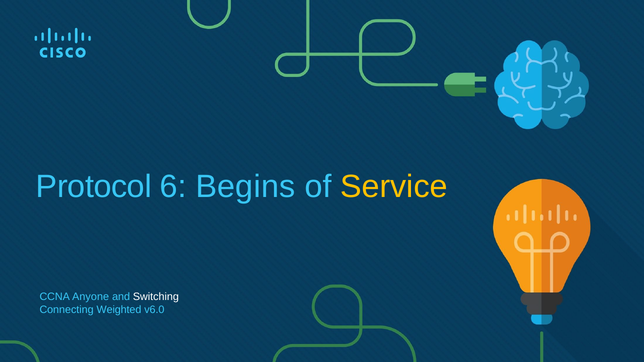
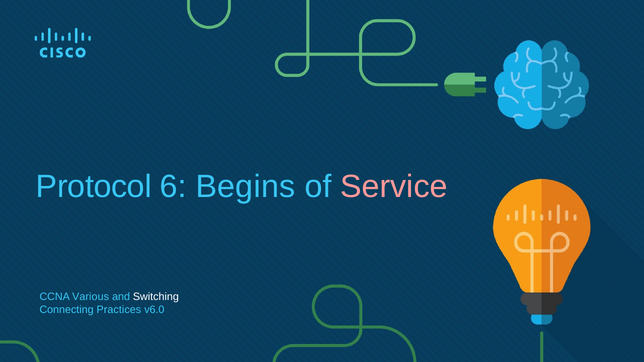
Service colour: yellow -> pink (394, 187)
Anyone: Anyone -> Various (91, 297)
Weighted: Weighted -> Practices (119, 310)
